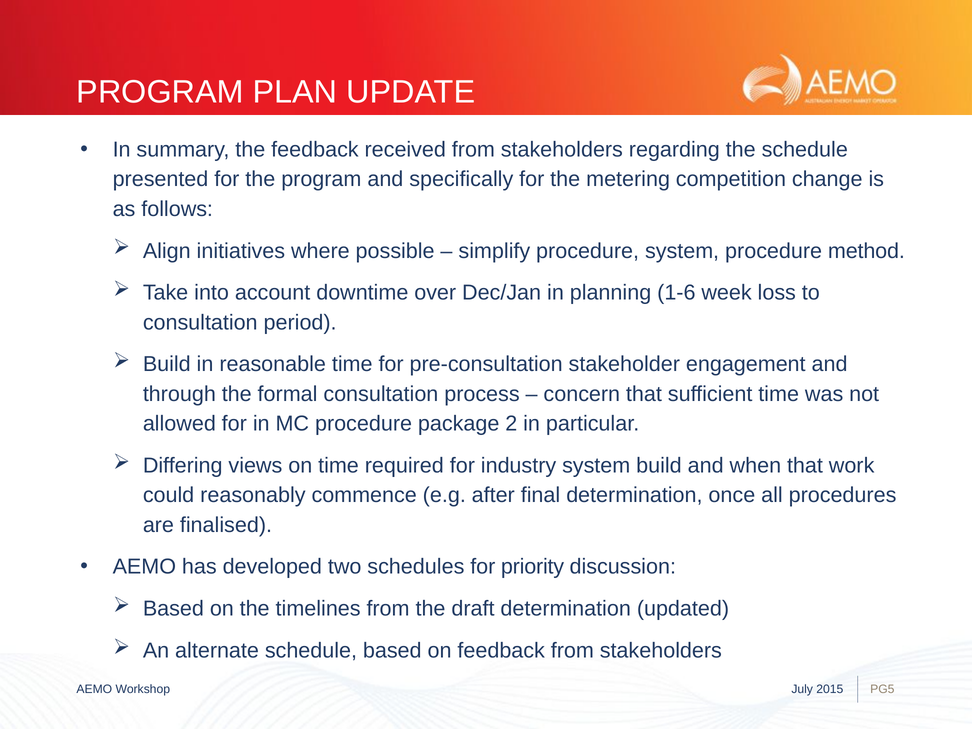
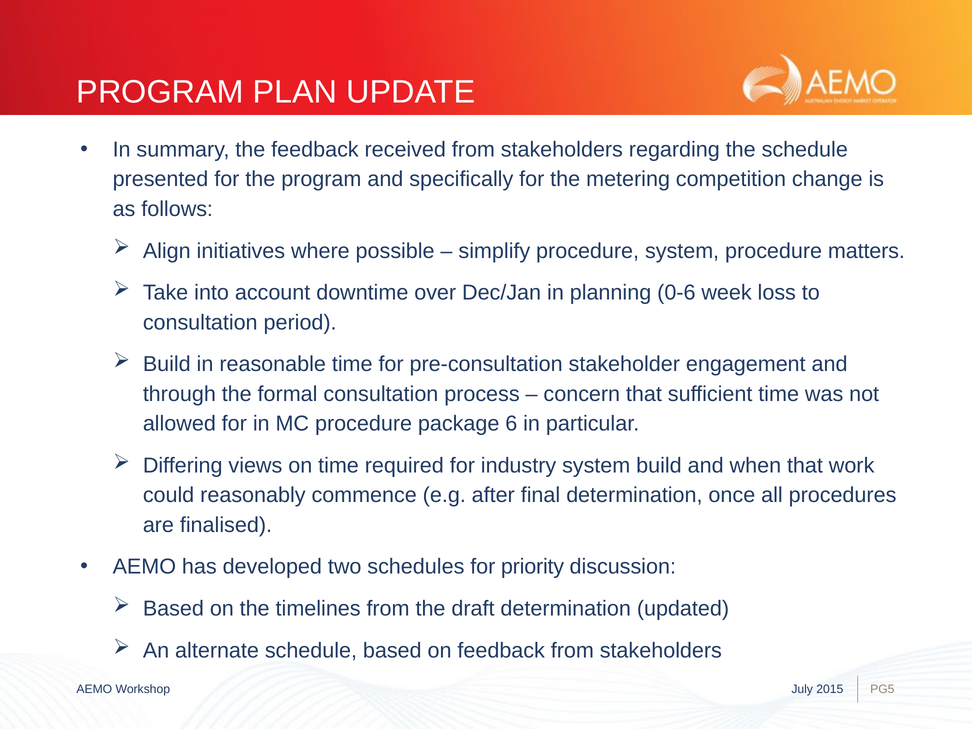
method: method -> matters (866, 251)
1-6: 1-6 -> 0-6 (676, 293)
2: 2 -> 6 (511, 424)
